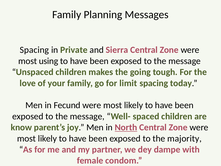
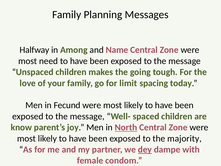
Spacing: Spacing -> Halfway (34, 50)
Private: Private -> Among (74, 50)
Sierra: Sierra -> Name (117, 50)
using: using -> need (49, 61)
dey underline: none -> present (145, 149)
